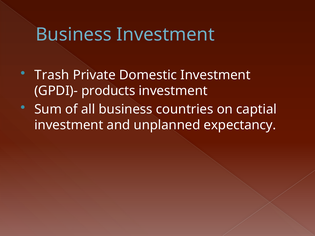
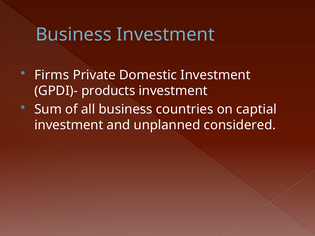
Trash: Trash -> Firms (52, 75)
expectancy: expectancy -> considered (240, 125)
